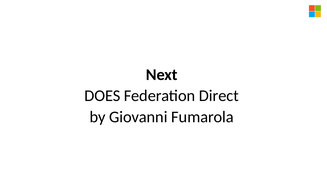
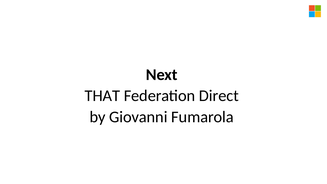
DOES: DOES -> THAT (102, 96)
